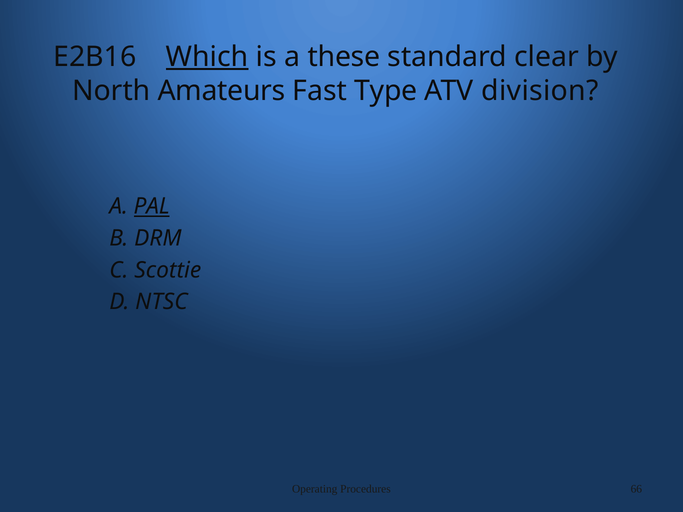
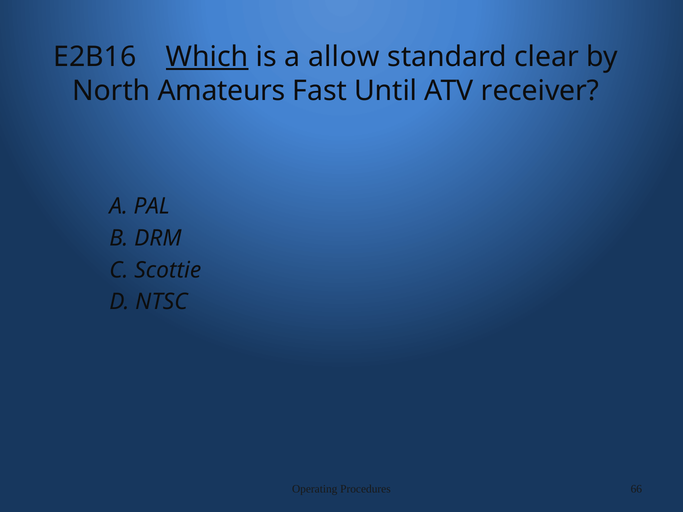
these: these -> allow (344, 57)
Type: Type -> Until (386, 91)
division: division -> receiver (540, 91)
PAL underline: present -> none (152, 206)
